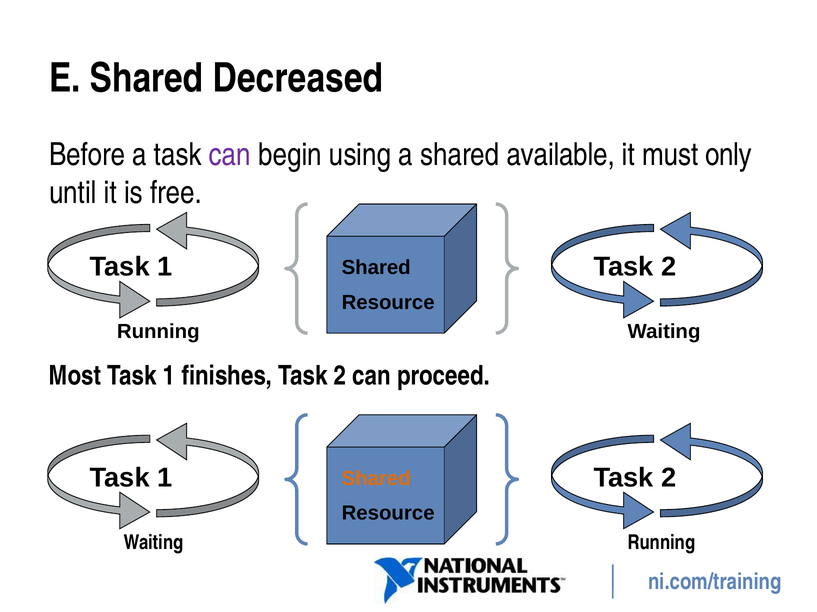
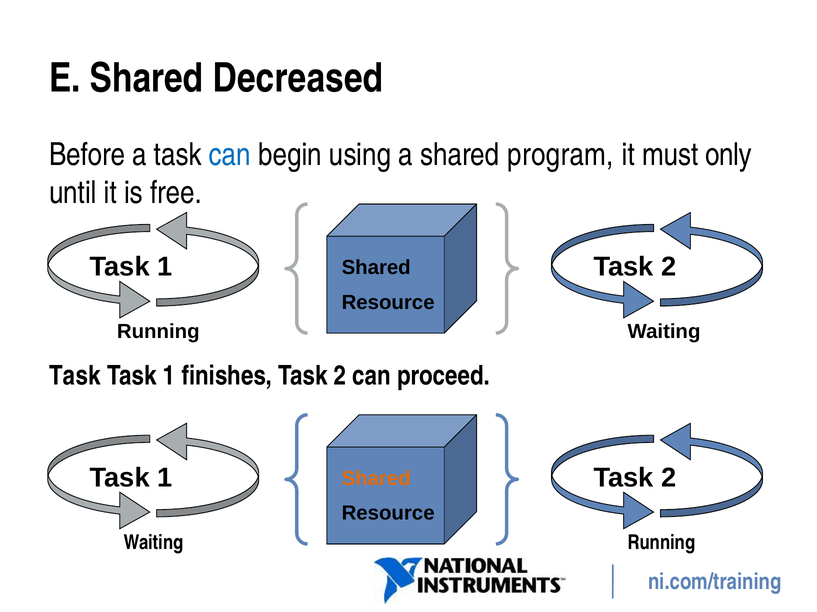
can colour: purple -> blue (230, 155)
available: available -> program (560, 155)
Most: Most -> Task (75, 376)
